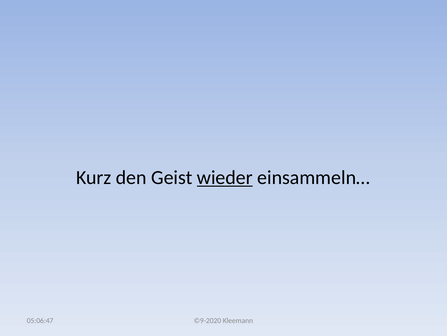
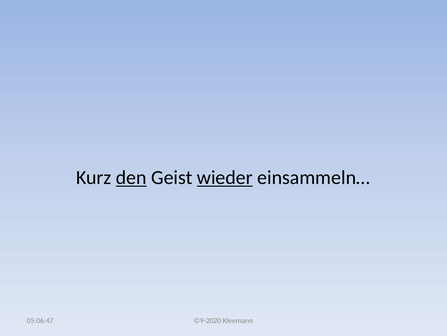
den underline: none -> present (131, 177)
